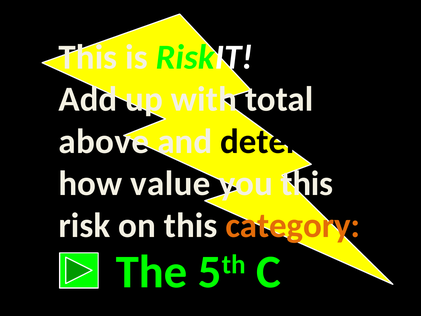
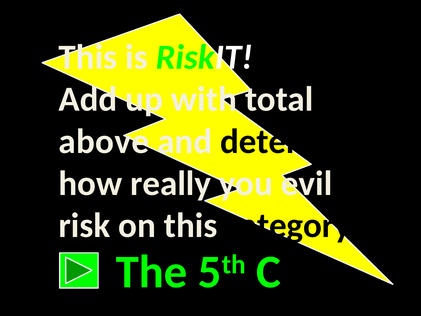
value: value -> really (171, 183)
you this: this -> evil (307, 183)
category colour: orange -> black (293, 226)
